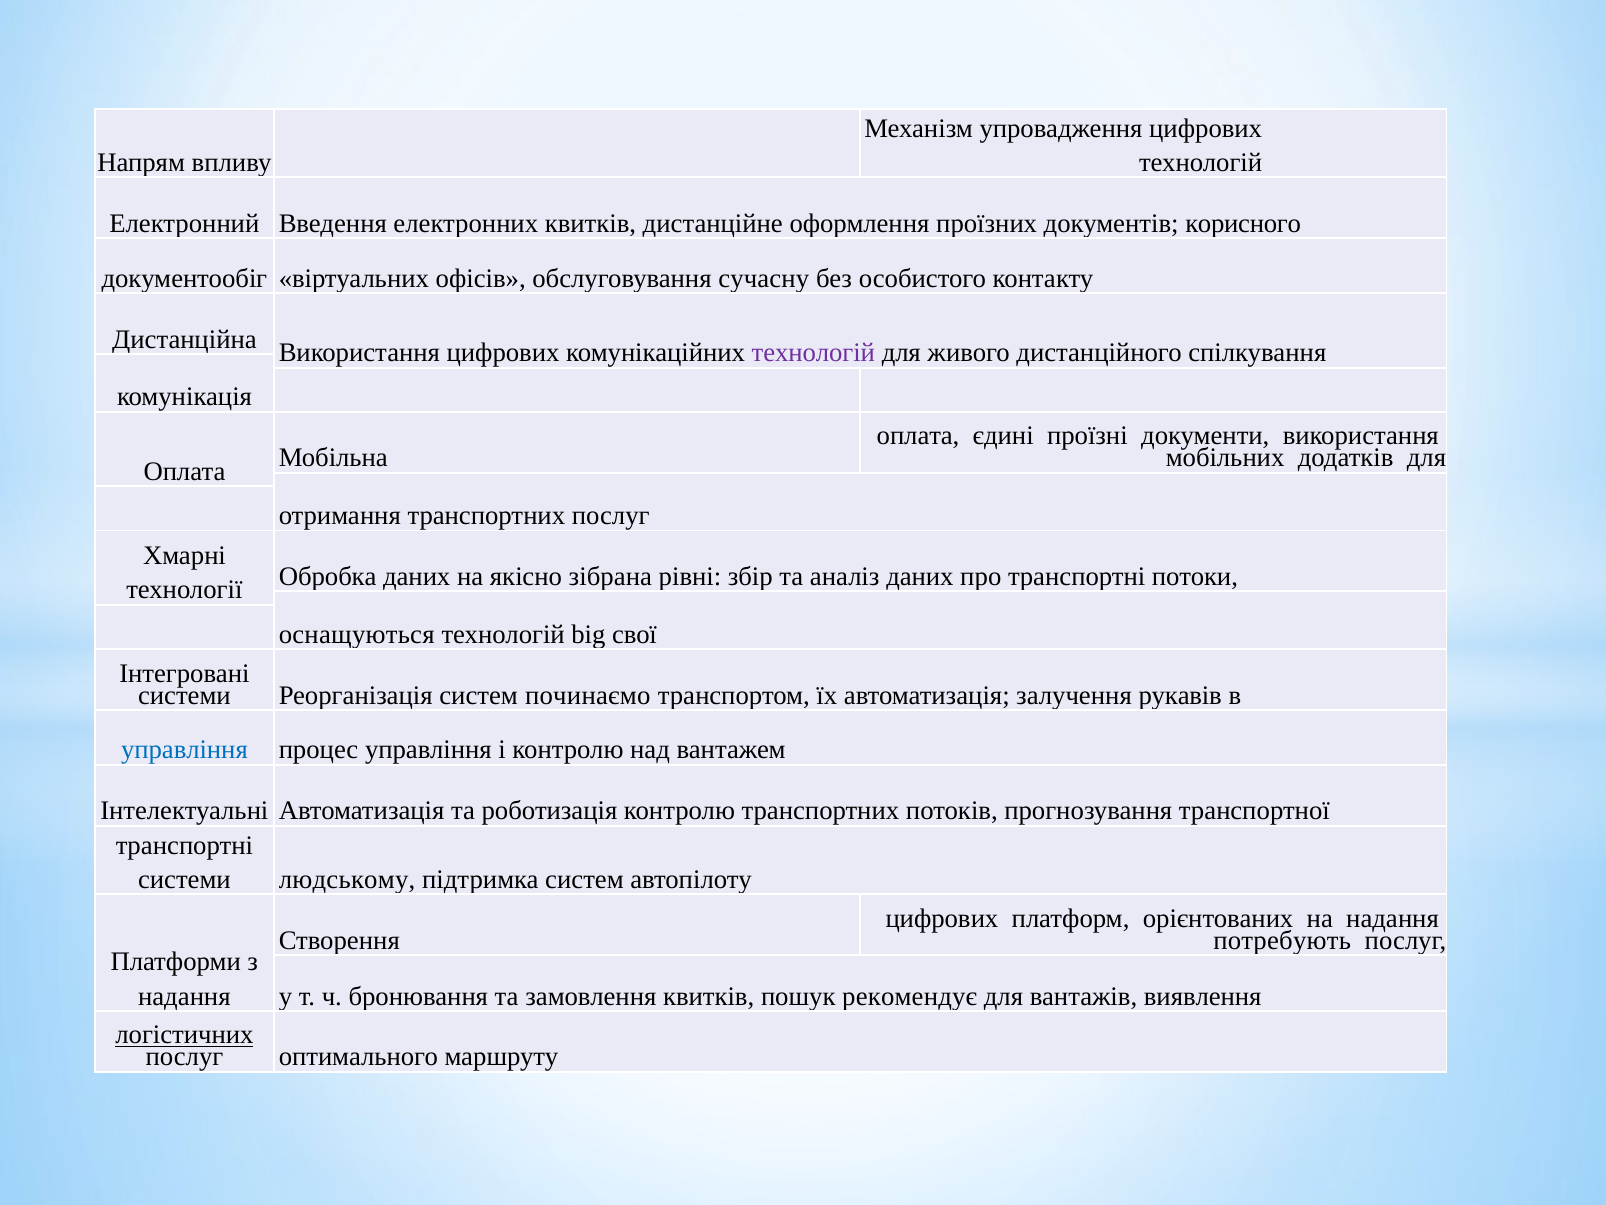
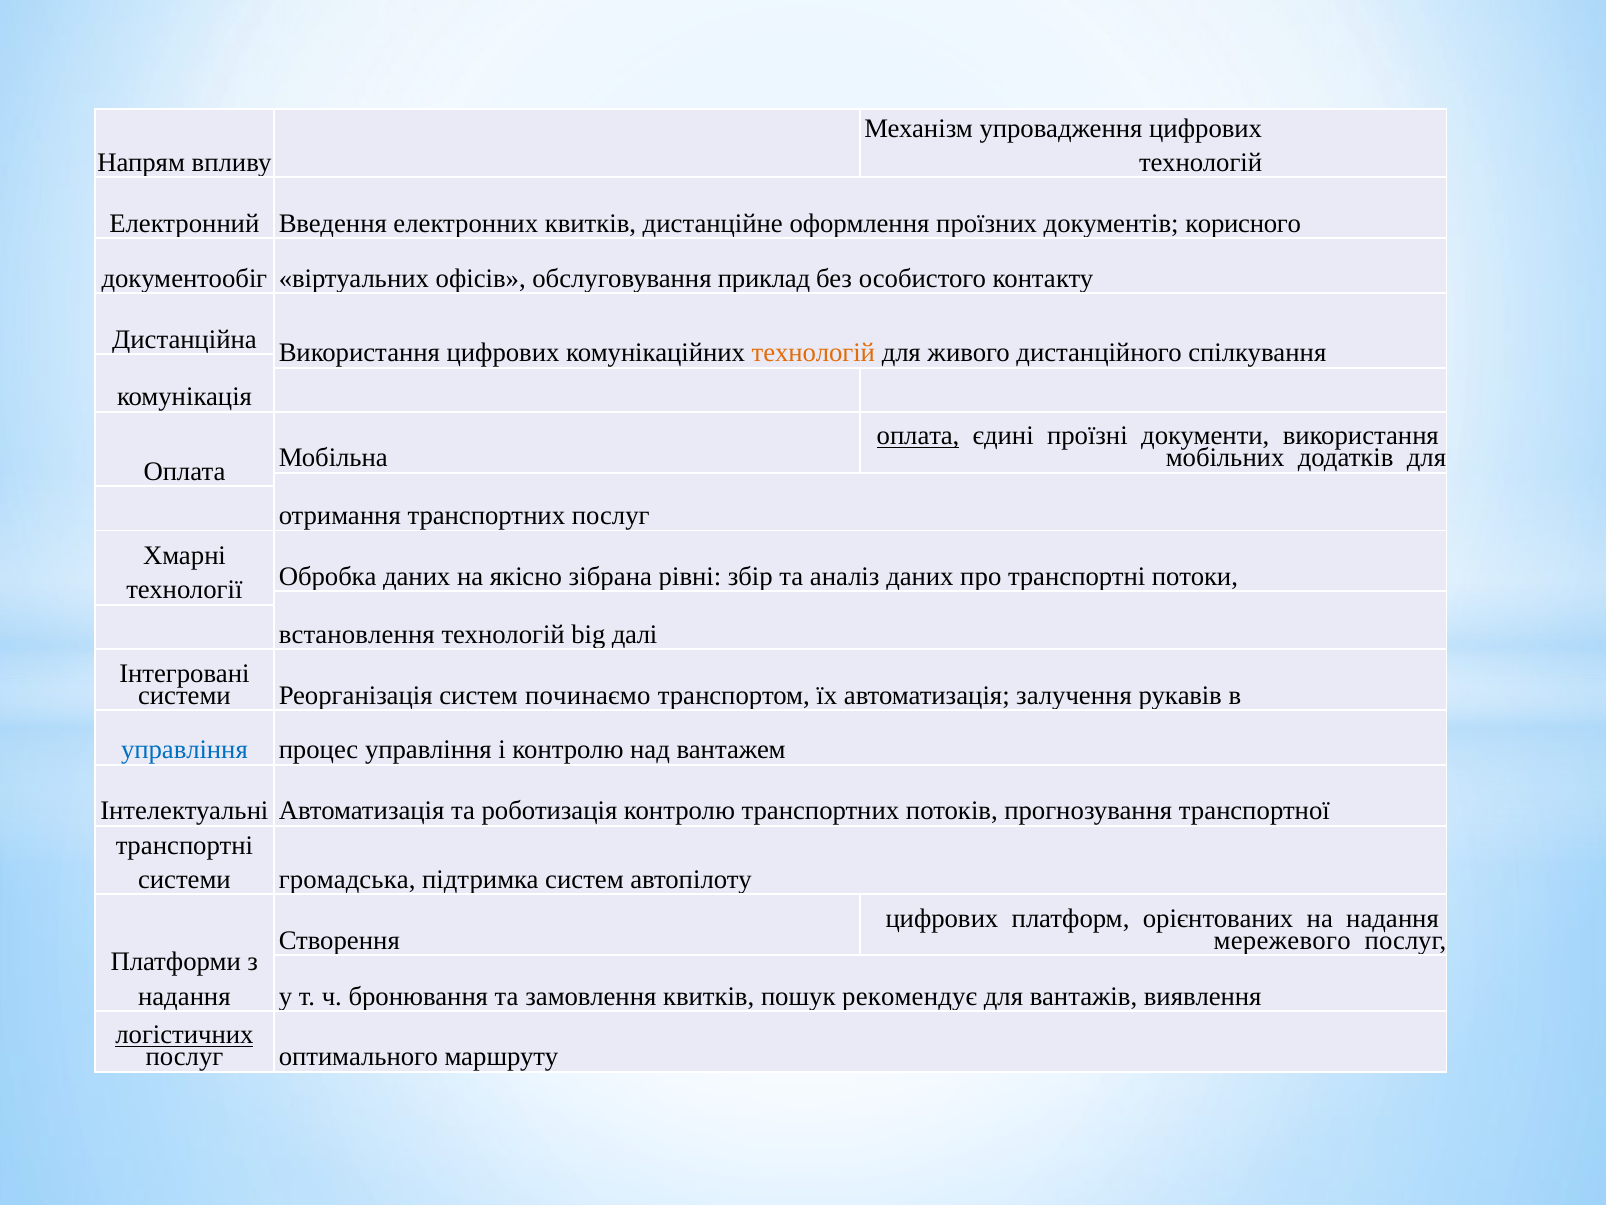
сучасну: сучасну -> приклад (764, 278)
технологій colour: purple -> orange (813, 353)
оплата underline: none -> present (918, 436)
оснащуються: оснащуються -> встановлення (357, 634)
свої: свої -> далі (635, 634)
людському: людському -> громадська (347, 879)
потребують: потребують -> мережевого (1282, 940)
